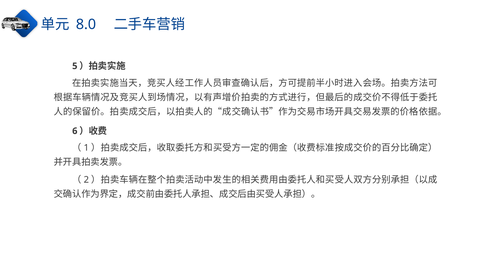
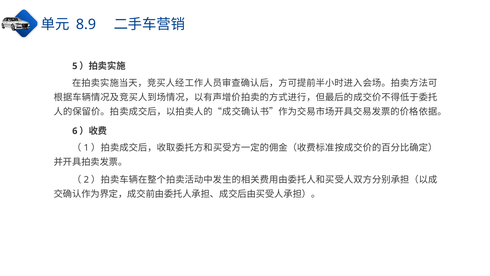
8.0: 8.0 -> 8.9 (86, 24)
